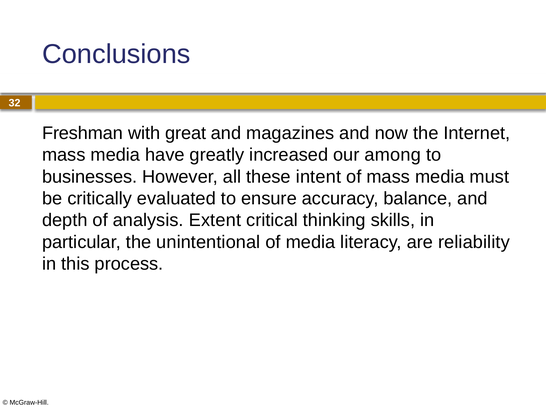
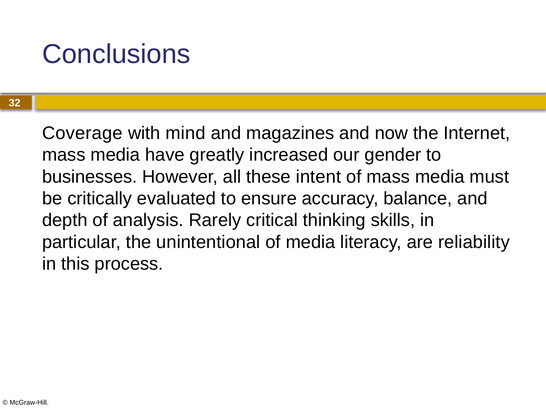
Freshman: Freshman -> Coverage (82, 133)
great: great -> mind (185, 133)
among: among -> gender (393, 155)
Extent: Extent -> Rarely (215, 221)
